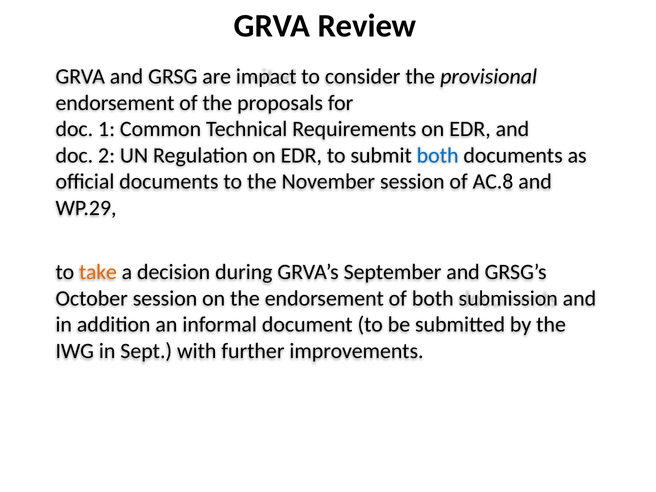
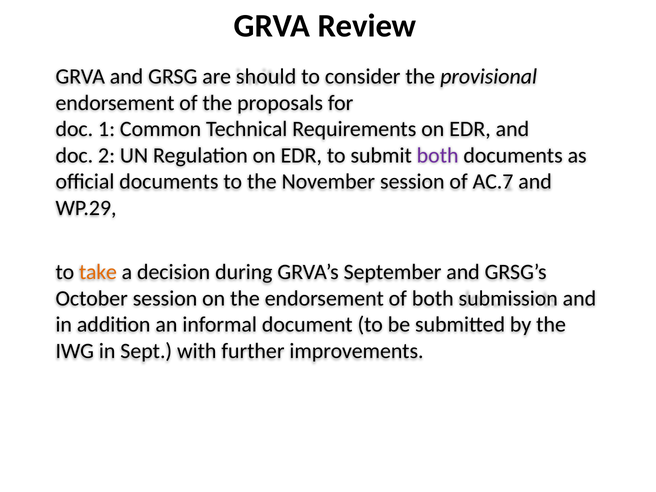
impact: impact -> should (266, 77)
both colour: blue -> purple (438, 155)
AC.8: AC.8 -> AC.7 (493, 182)
